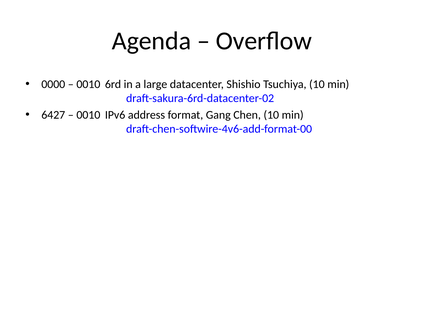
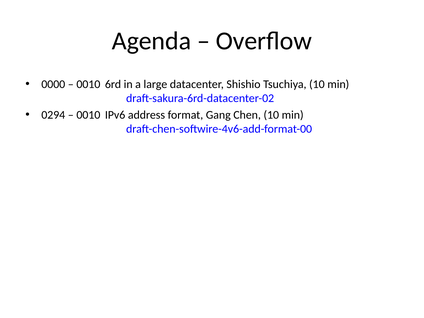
6427: 6427 -> 0294 (53, 115)
